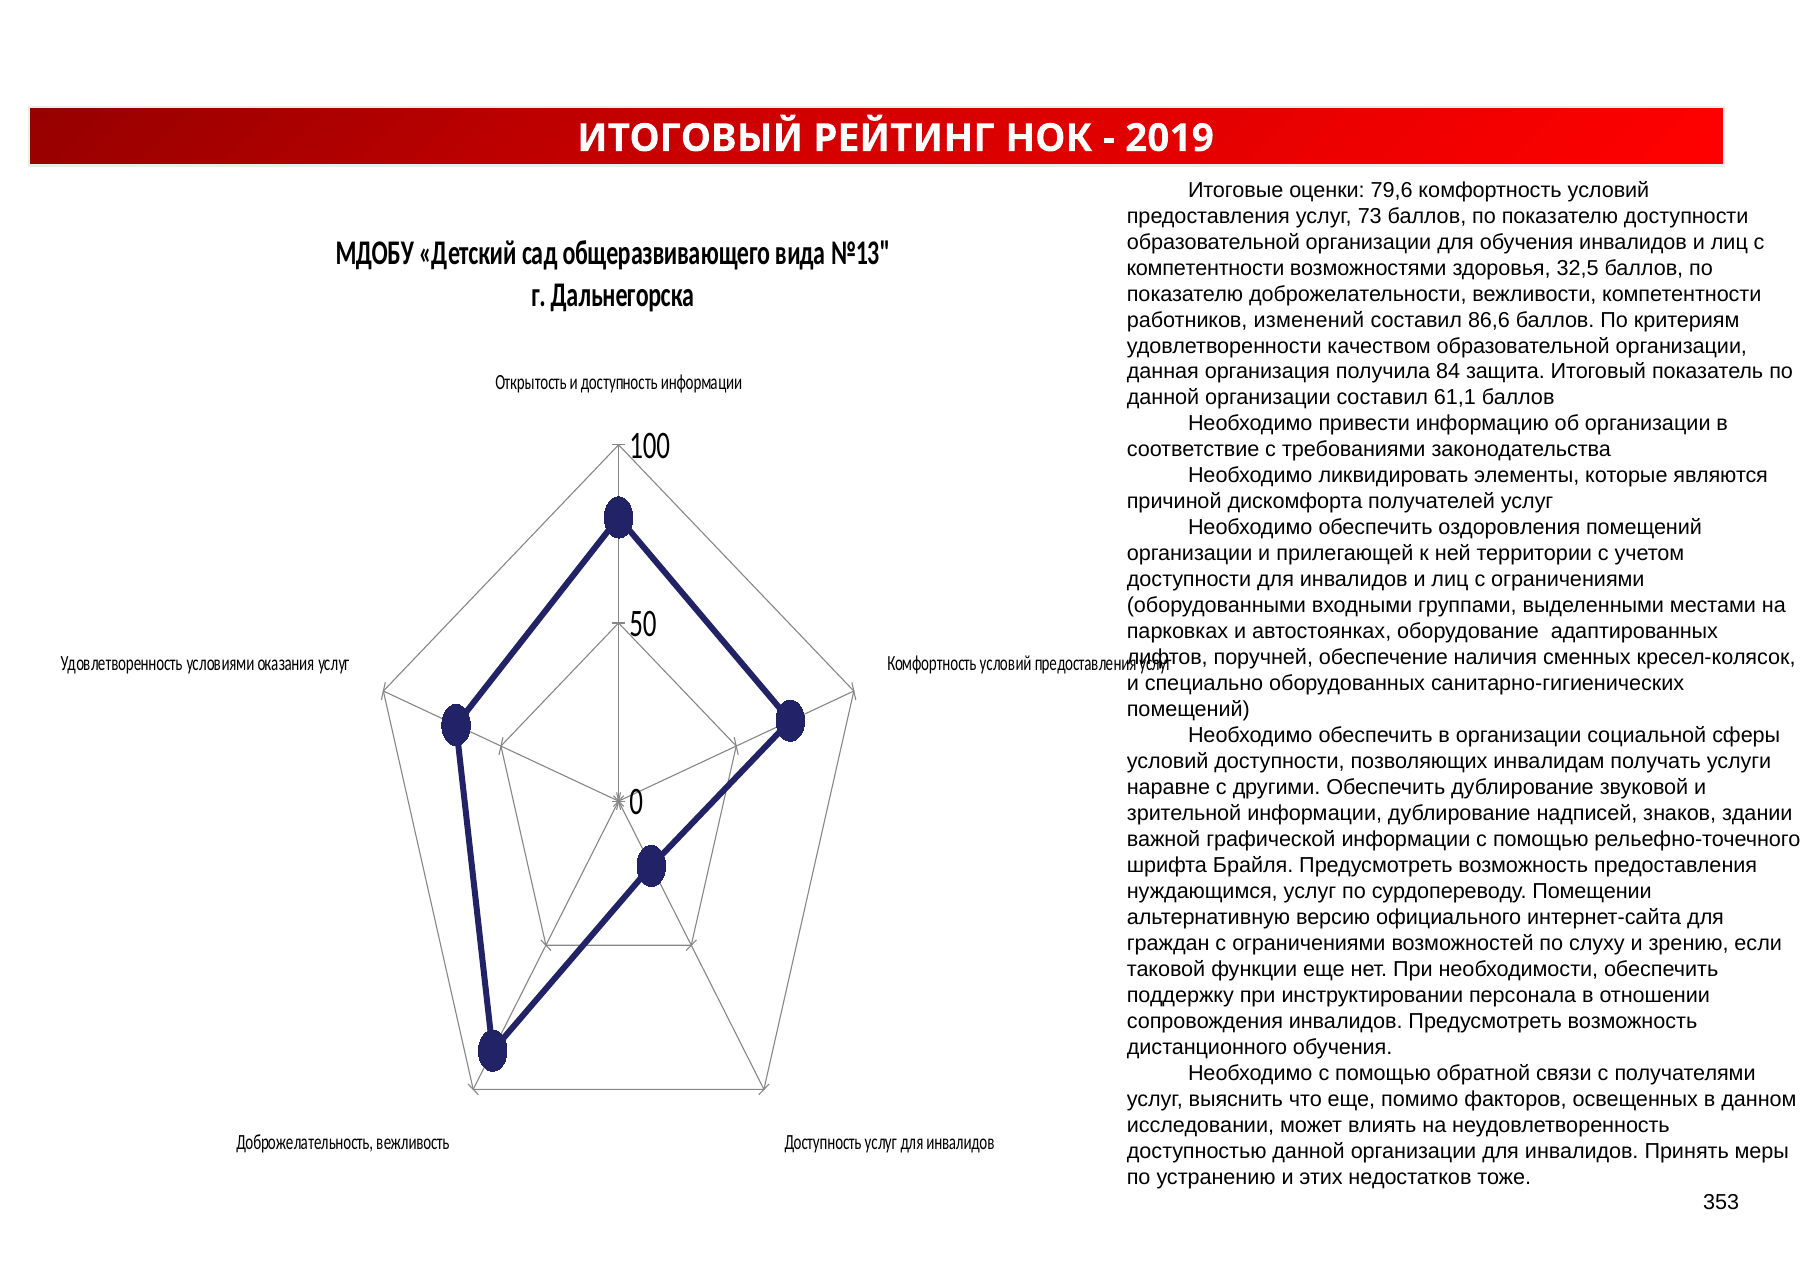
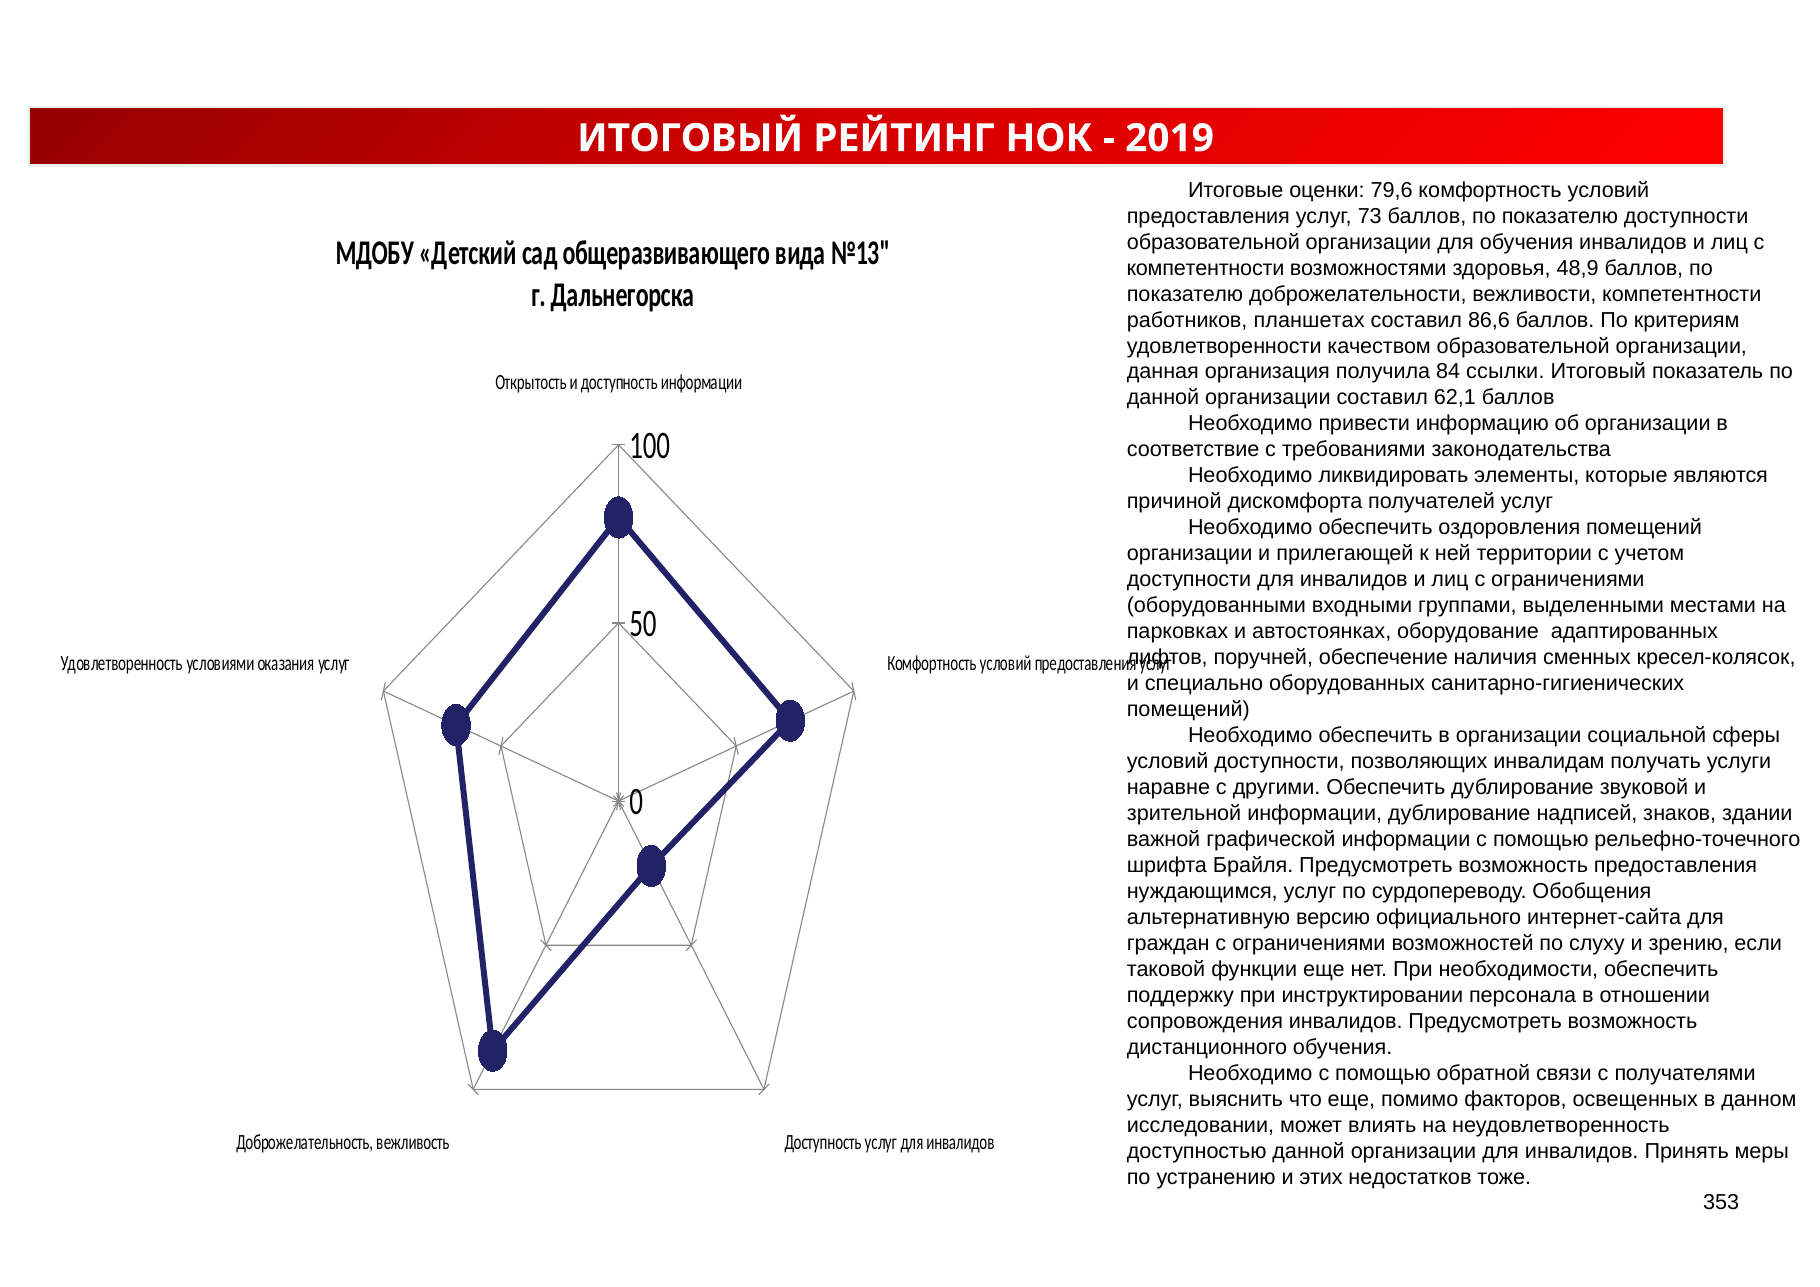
32,5: 32,5 -> 48,9 (1578, 268)
изменений: изменений -> планшетах (1309, 320)
защита: защита -> ссылки (1505, 372)
61,1: 61,1 -> 62,1 (1455, 398)
Помещении: Помещении -> Обобщения (1592, 891)
